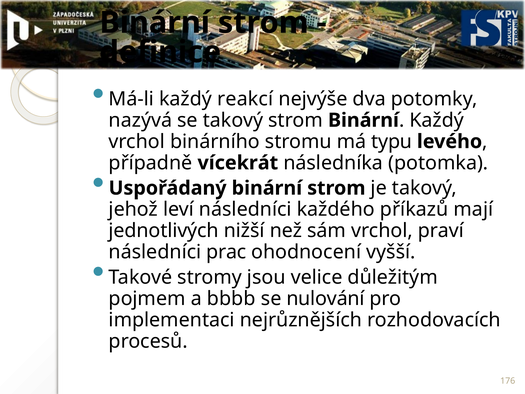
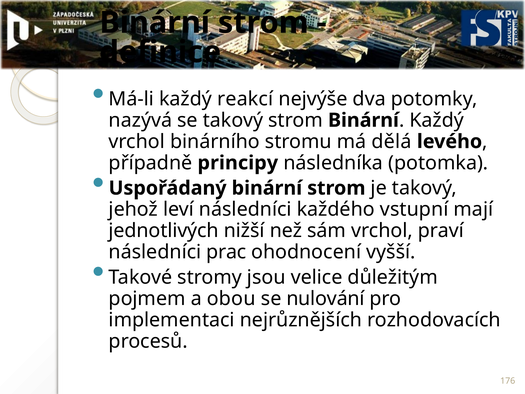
typu: typu -> dělá (392, 141)
vícekrát: vícekrát -> principy (238, 163)
příkazů: příkazů -> vstupní (414, 209)
bbbb: bbbb -> obou (231, 298)
